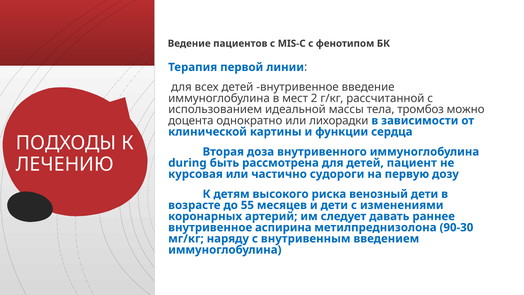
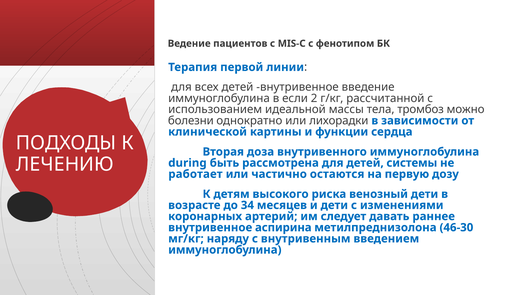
мест: мест -> если (295, 98)
доцента: доцента -> болезни (191, 121)
пациент: пациент -> системы (412, 163)
курсовая: курсовая -> работает (195, 174)
судороги: судороги -> остаются (337, 174)
55: 55 -> 34 (247, 205)
90-30: 90-30 -> 46-30 (456, 227)
